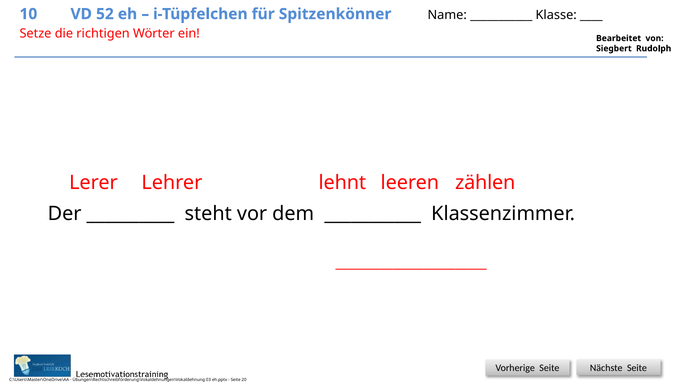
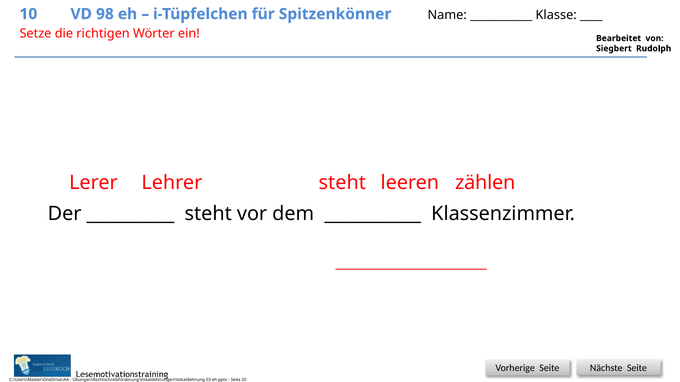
52: 52 -> 98 (105, 14)
Lerer lehnt: lehnt -> steht (342, 183)
